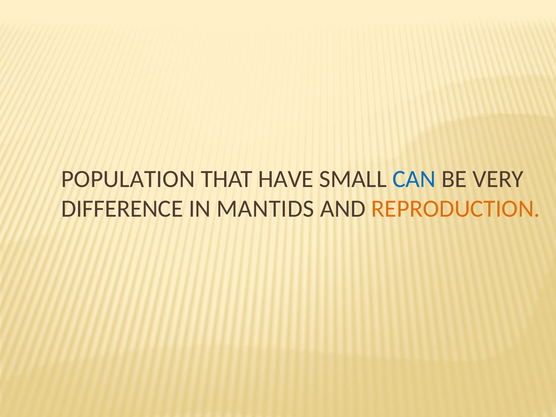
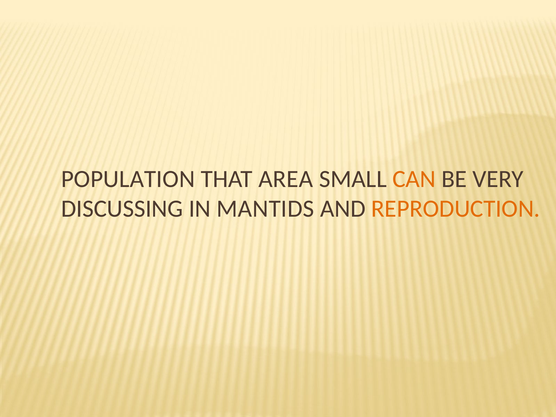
HAVE: HAVE -> AREA (286, 179)
CAN colour: blue -> orange (414, 179)
DIFFERENCE: DIFFERENCE -> DISCUSSING (122, 209)
